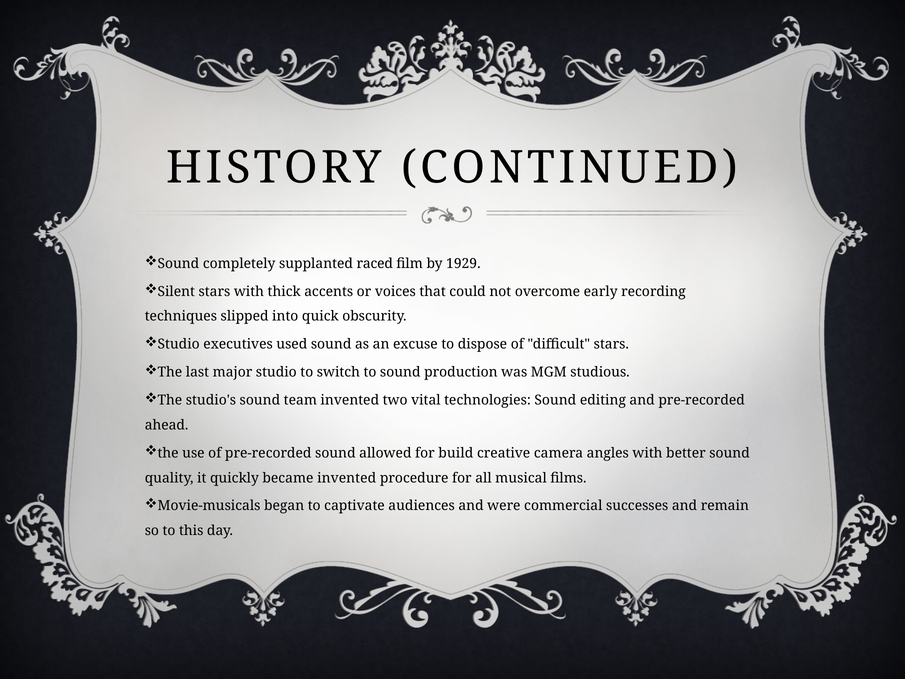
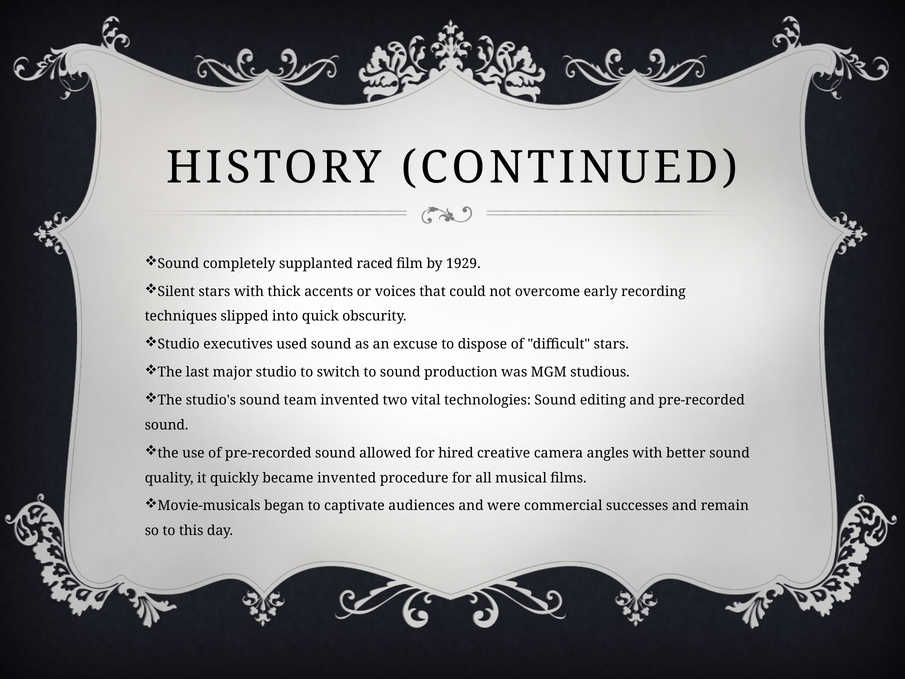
ahead: ahead -> sound (167, 425)
build: build -> hired (456, 453)
